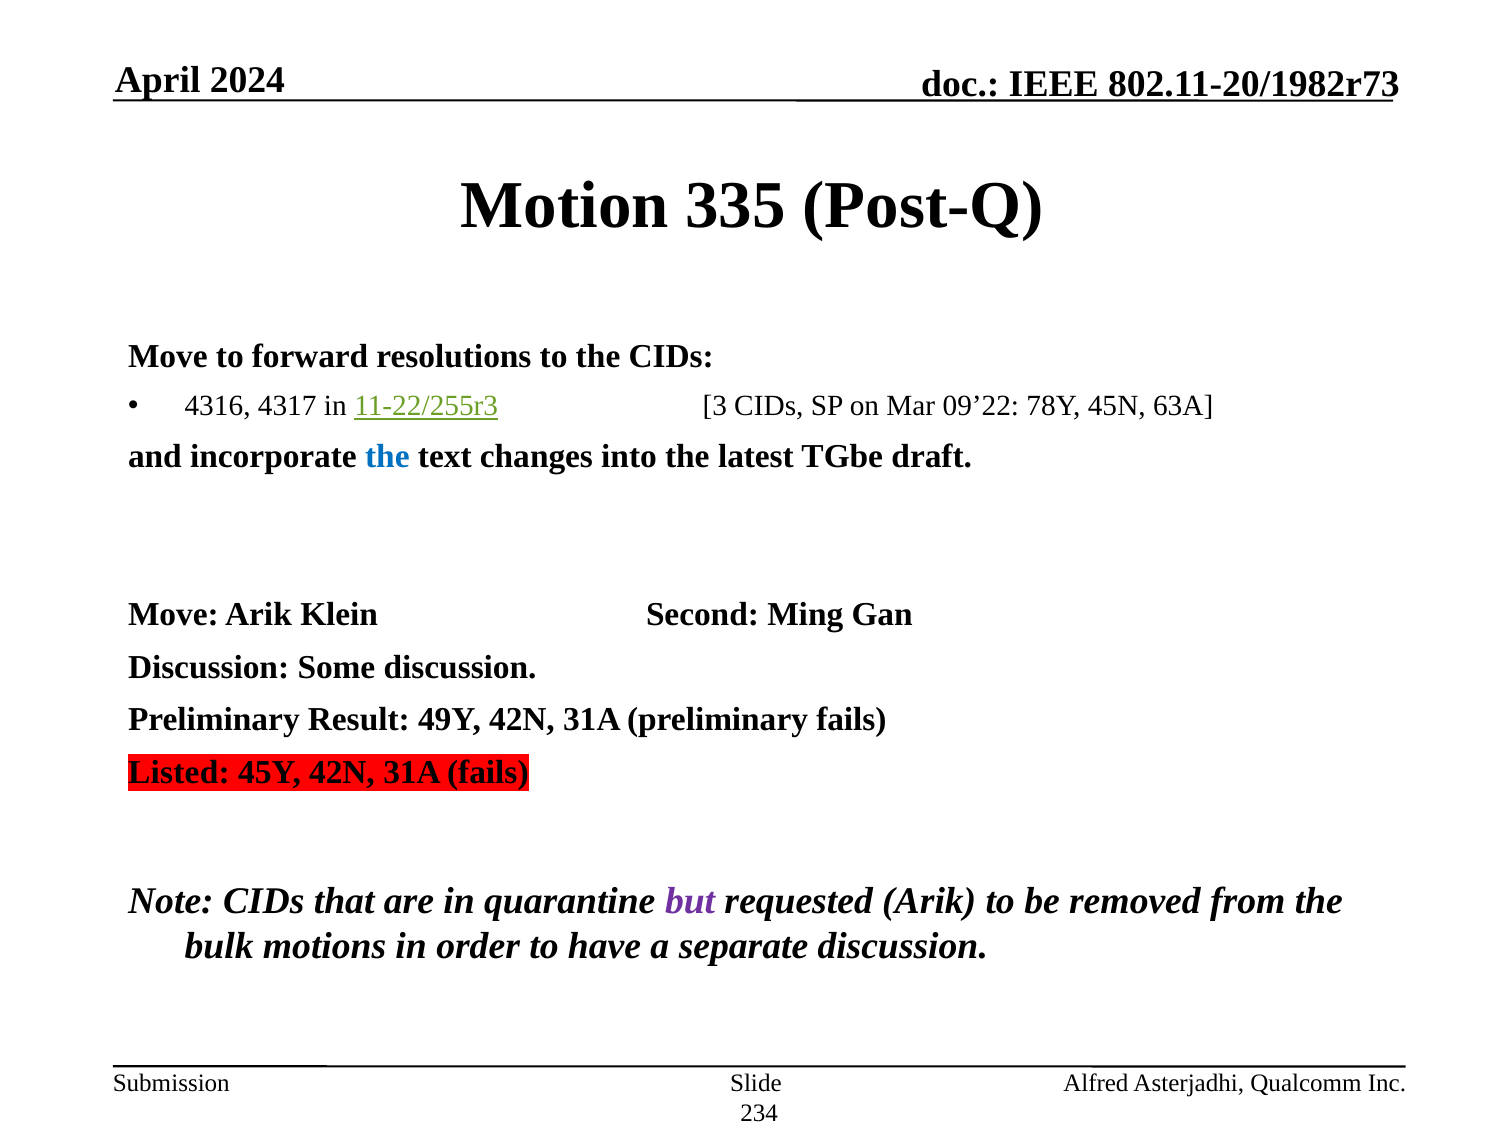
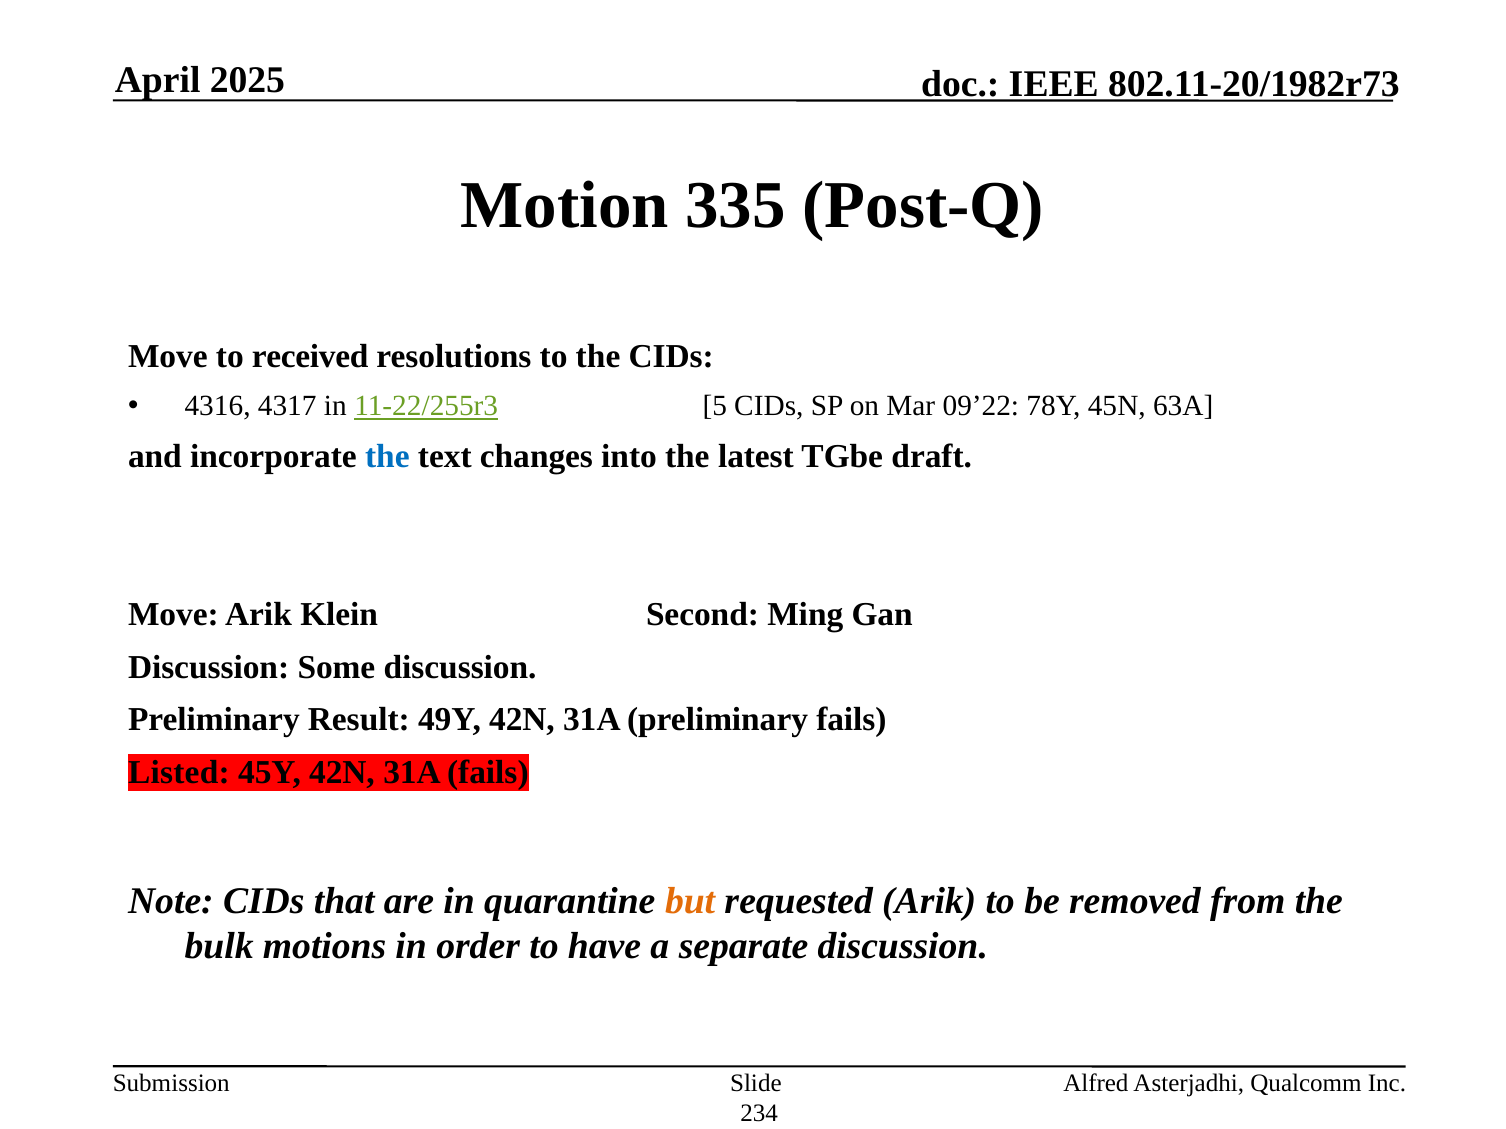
2024: 2024 -> 2025 (247, 80)
forward: forward -> received (310, 356)
3: 3 -> 5 (715, 406)
but colour: purple -> orange (690, 901)
